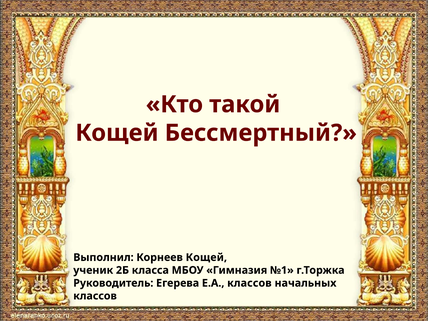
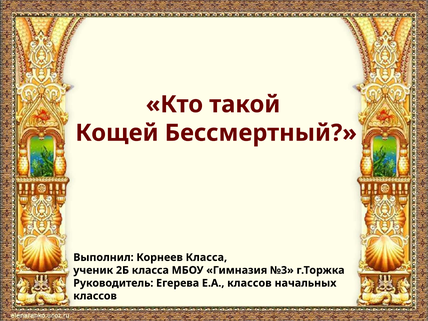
Корнеев Кощей: Кощей -> Класса (206, 257)
№1: №1 -> №3 (282, 270)
